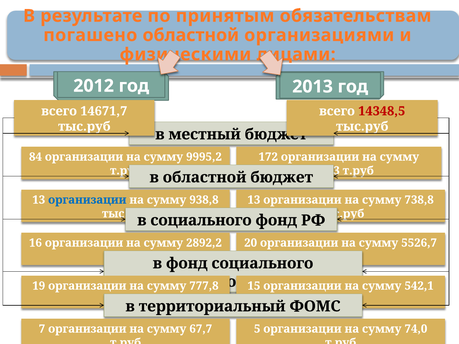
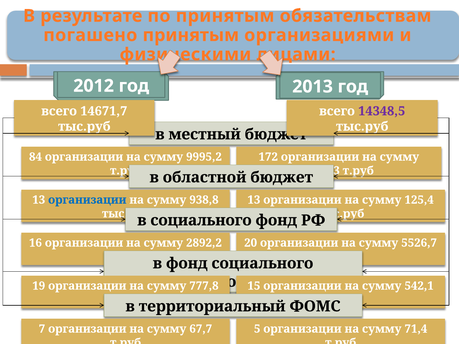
погашено областной: областной -> принятым (191, 35)
14348,5 colour: red -> purple (382, 111)
738,8: 738,8 -> 125,4 (419, 200)
74,0: 74,0 -> 71,4 (416, 329)
